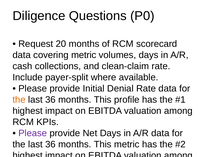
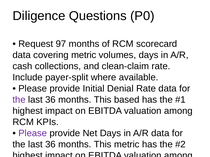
20: 20 -> 97 (61, 44)
the colour: orange -> purple (19, 100)
profile: profile -> based (127, 100)
